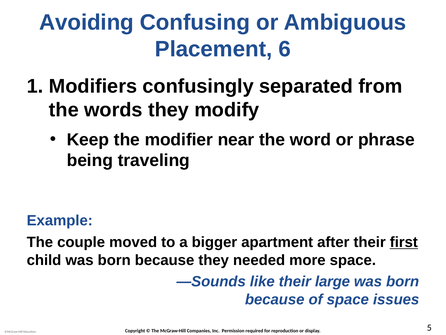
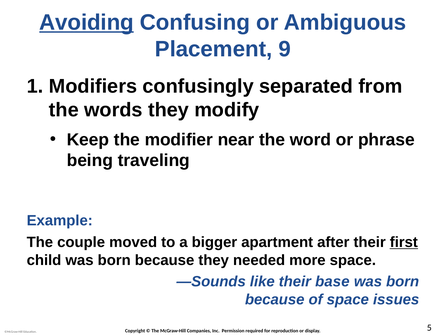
Avoiding underline: none -> present (87, 22)
6: 6 -> 9 (285, 49)
large: large -> base (332, 281)
